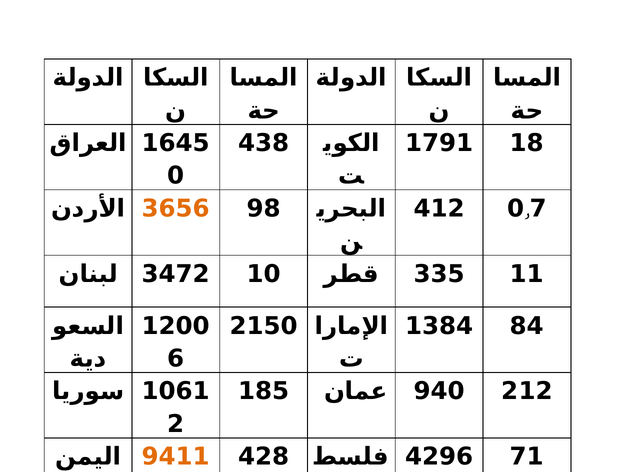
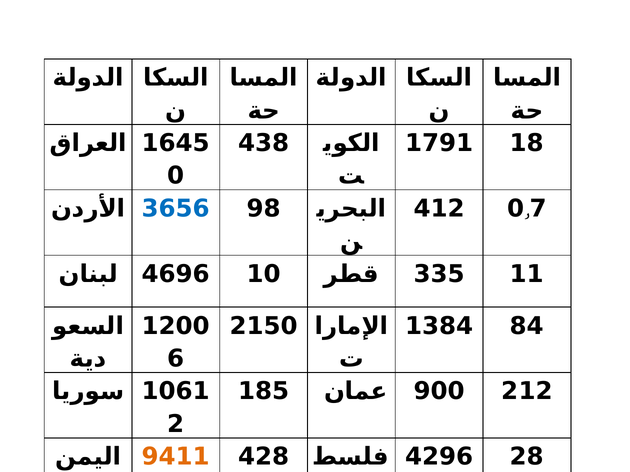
3656 colour: orange -> blue (176, 209)
3472: 3472 -> 4696 (176, 274)
940: 940 -> 900 (439, 392)
71: 71 -> 28 (527, 457)
